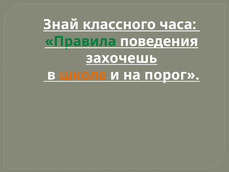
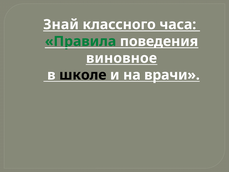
захочешь: захочешь -> виновное (121, 58)
школе colour: orange -> black (83, 75)
порог: порог -> врачи (172, 75)
